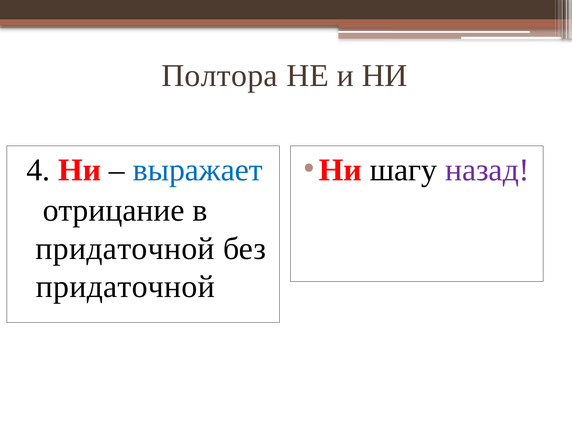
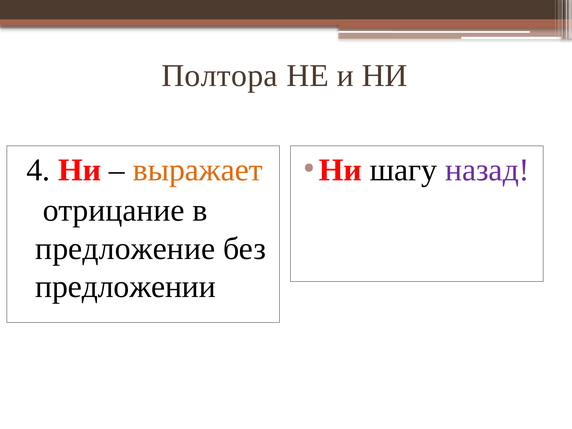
выражает colour: blue -> orange (198, 170)
придаточной: придаточной -> предложение (125, 249)
придаточной: придаточной -> предложении (126, 287)
